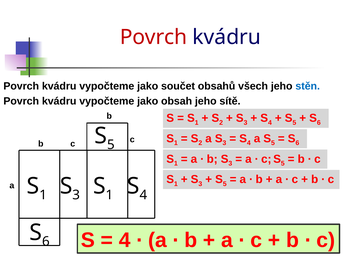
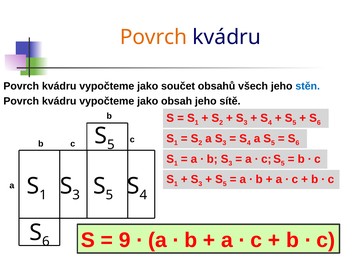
Povrch colour: red -> orange (153, 37)
1: 1 -> 5 (109, 195)
4: 4 -> 9 (125, 240)
